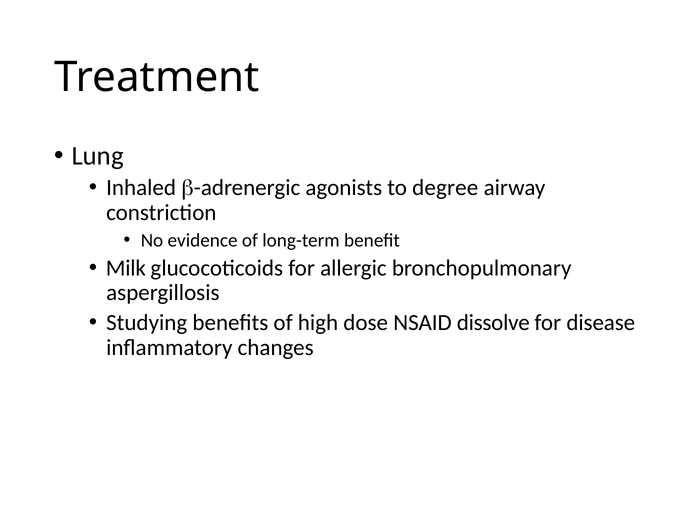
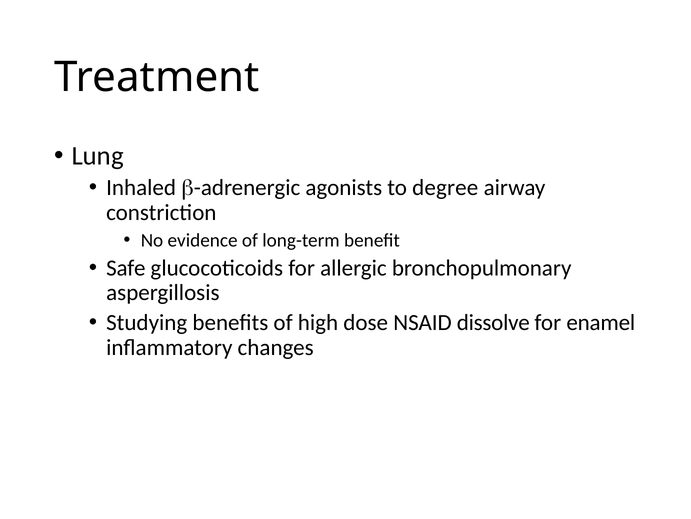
Milk: Milk -> Safe (126, 268)
disease: disease -> enamel (601, 322)
